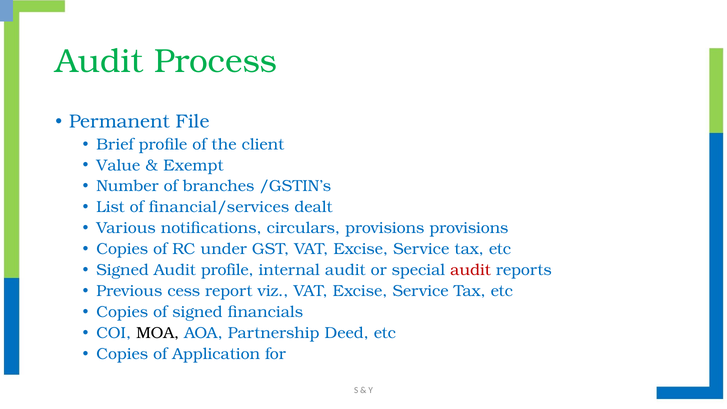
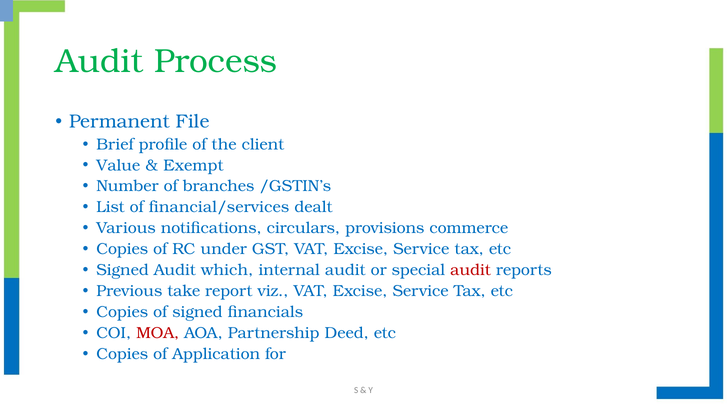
provisions provisions: provisions -> commerce (469, 228)
Audit profile: profile -> which (227, 270)
cess: cess -> take (184, 291)
MOA colour: black -> red (158, 333)
